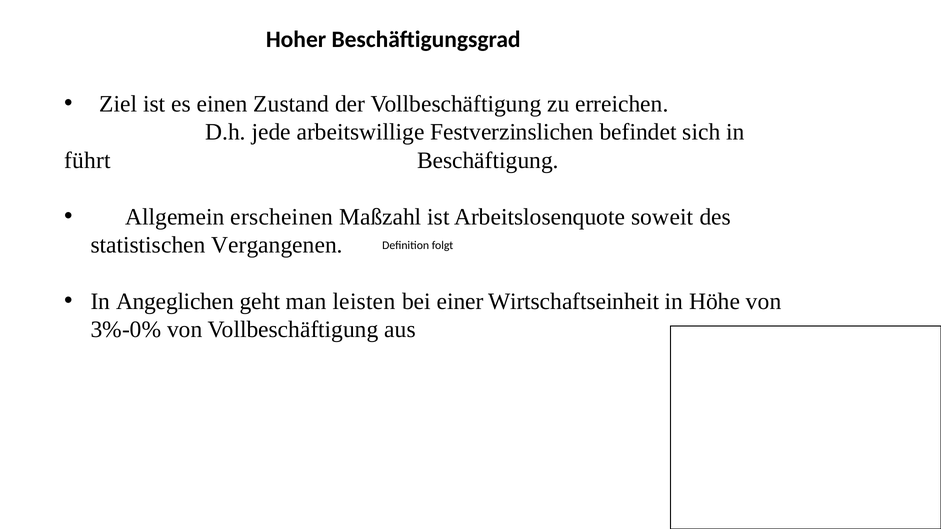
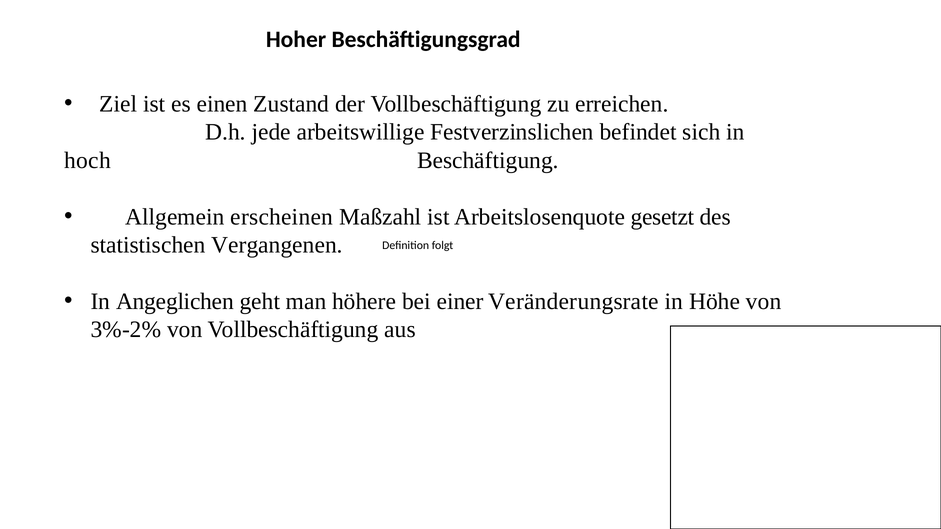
führt: führt -> hoch (88, 160)
soweit: soweit -> gesetzt (662, 217)
leisten: leisten -> höhere (364, 302)
Wirtschaftseinheit: Wirtschaftseinheit -> Veränderungsrate (574, 302)
3%-0%: 3%-0% -> 3%-2% (126, 330)
